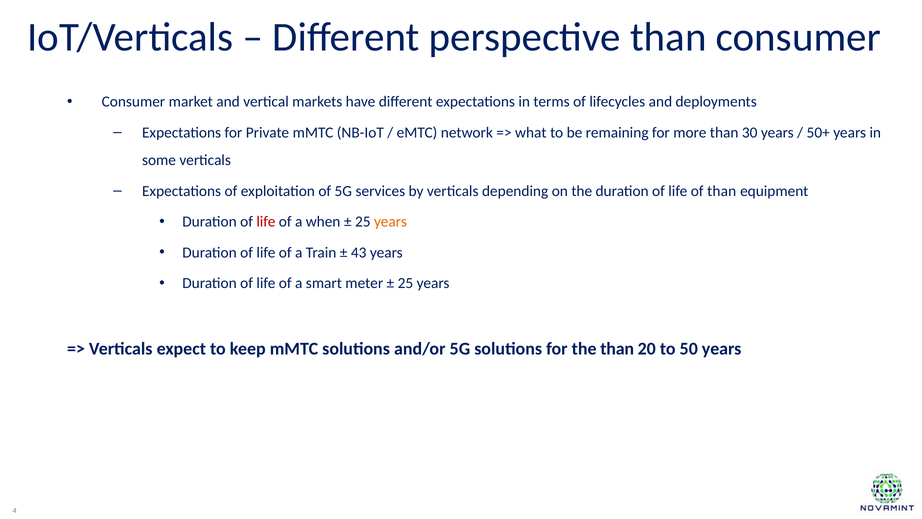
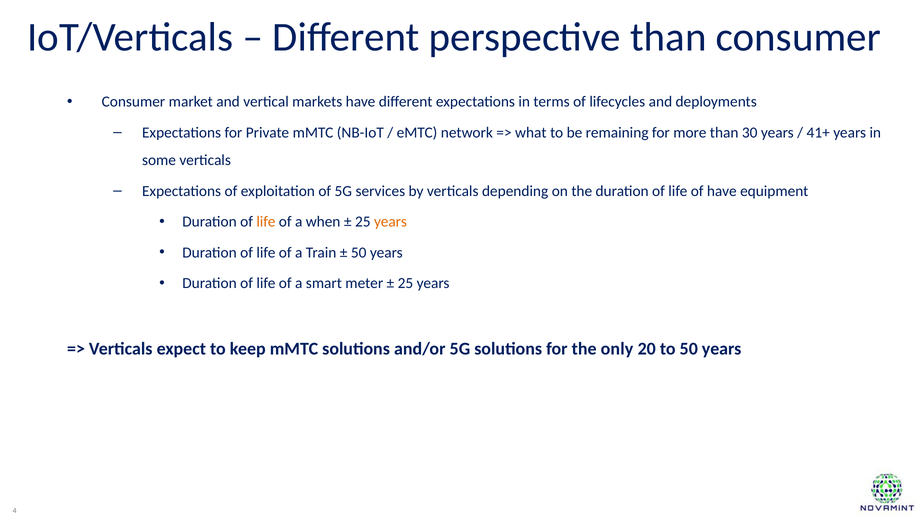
50+: 50+ -> 41+ (818, 133)
of than: than -> have (722, 191)
life colour: red -> orange (266, 222)
43: 43 -> 50 (359, 252)
the than: than -> only (617, 348)
